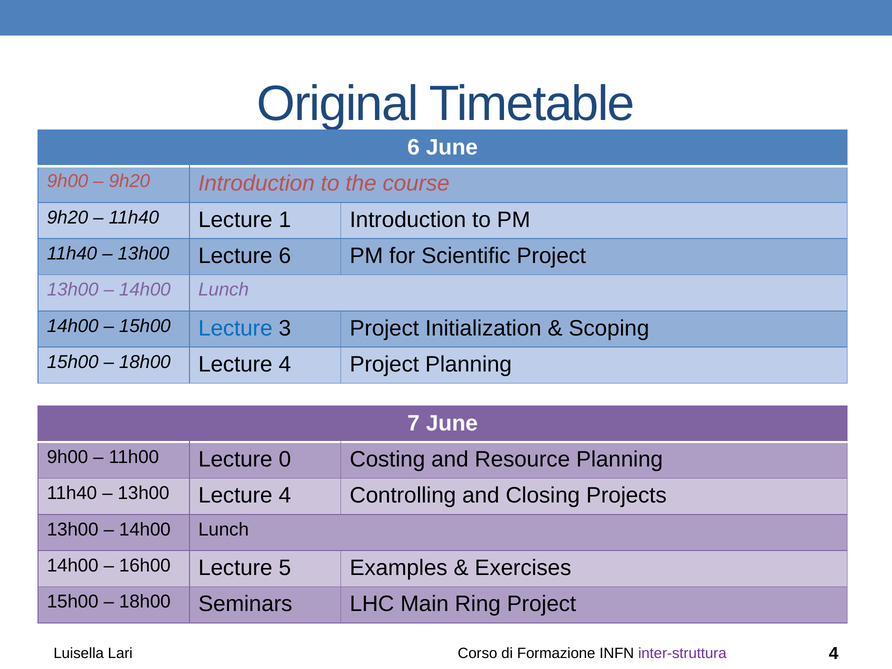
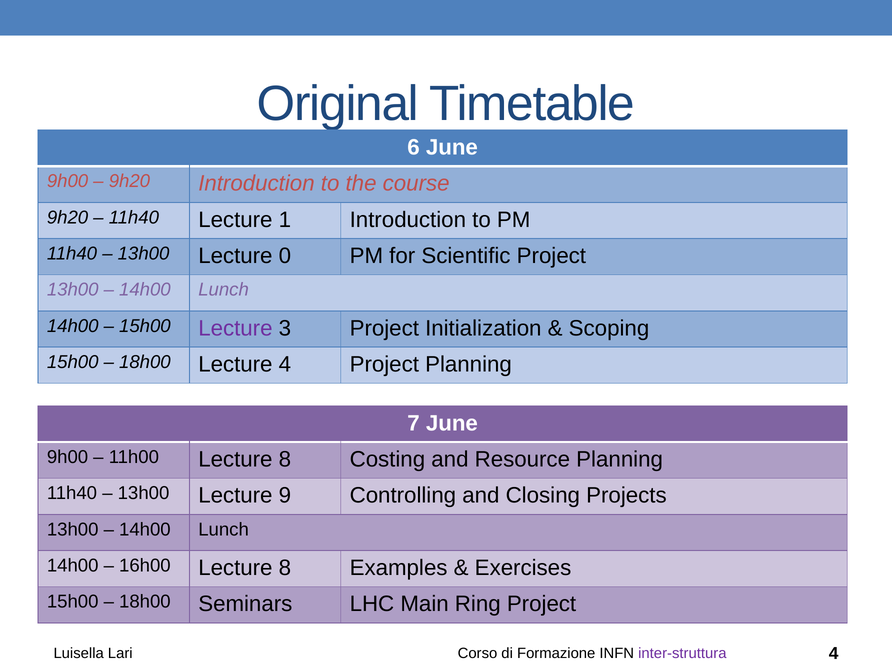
Lecture 6: 6 -> 0 (285, 256)
Lecture colour: blue -> purple (235, 328)
11h00 Lecture 0: 0 -> 8 (285, 459)
13h00 Lecture 4: 4 -> 9 (285, 496)
16h00 Lecture 5: 5 -> 8 (285, 568)
